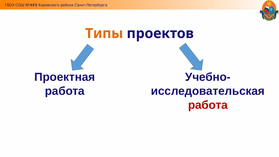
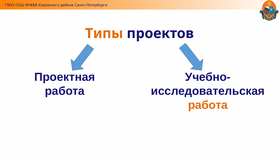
работа colour: red -> orange (208, 105)
